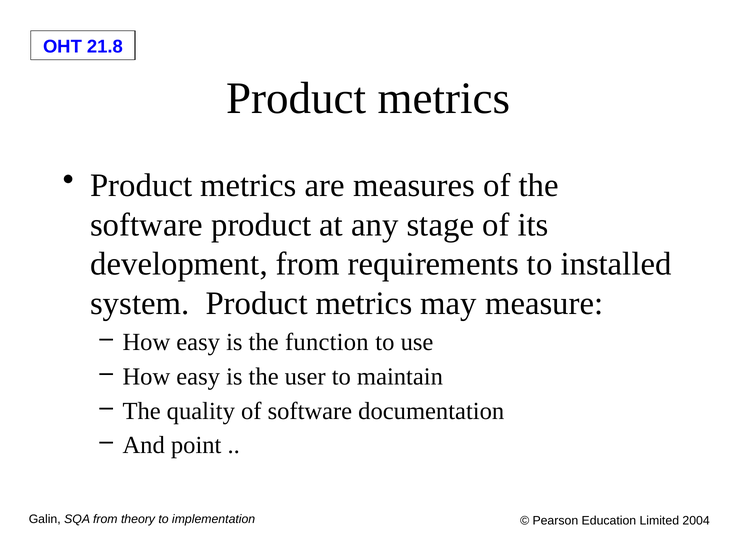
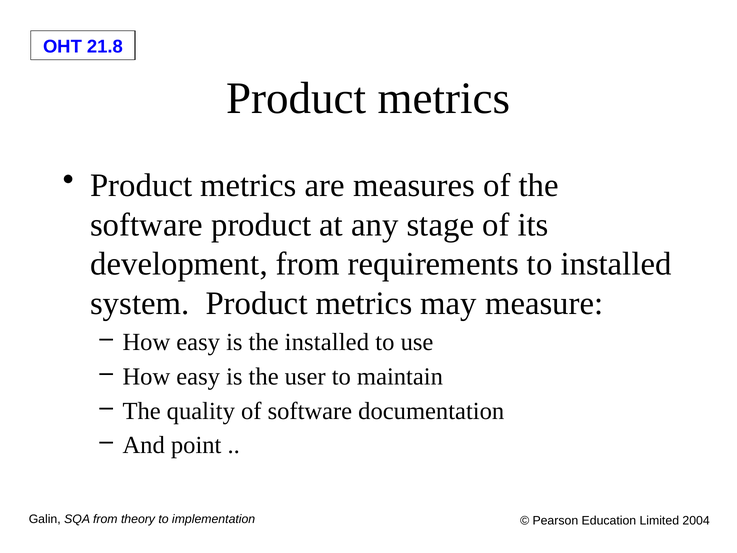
the function: function -> installed (327, 342)
